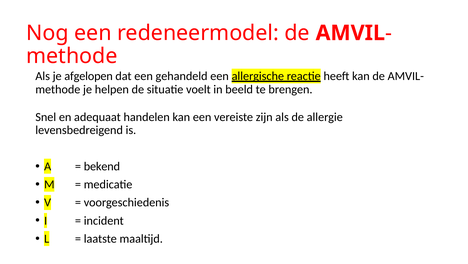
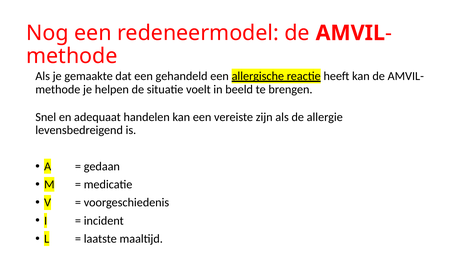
afgelopen: afgelopen -> gemaakte (89, 76)
bekend: bekend -> gedaan (102, 166)
